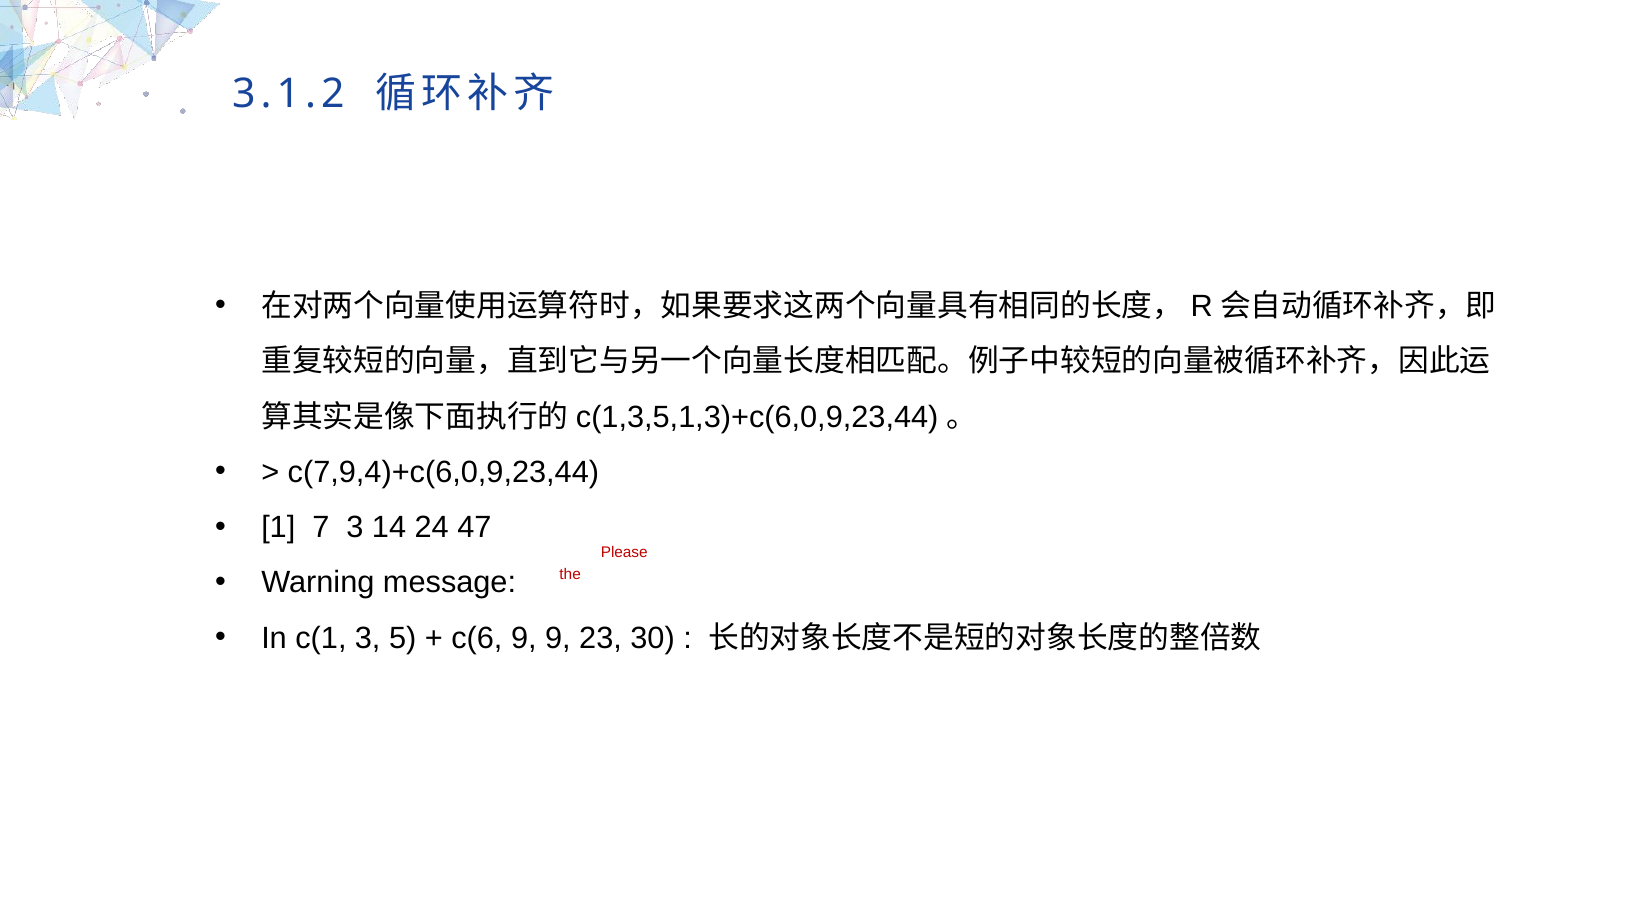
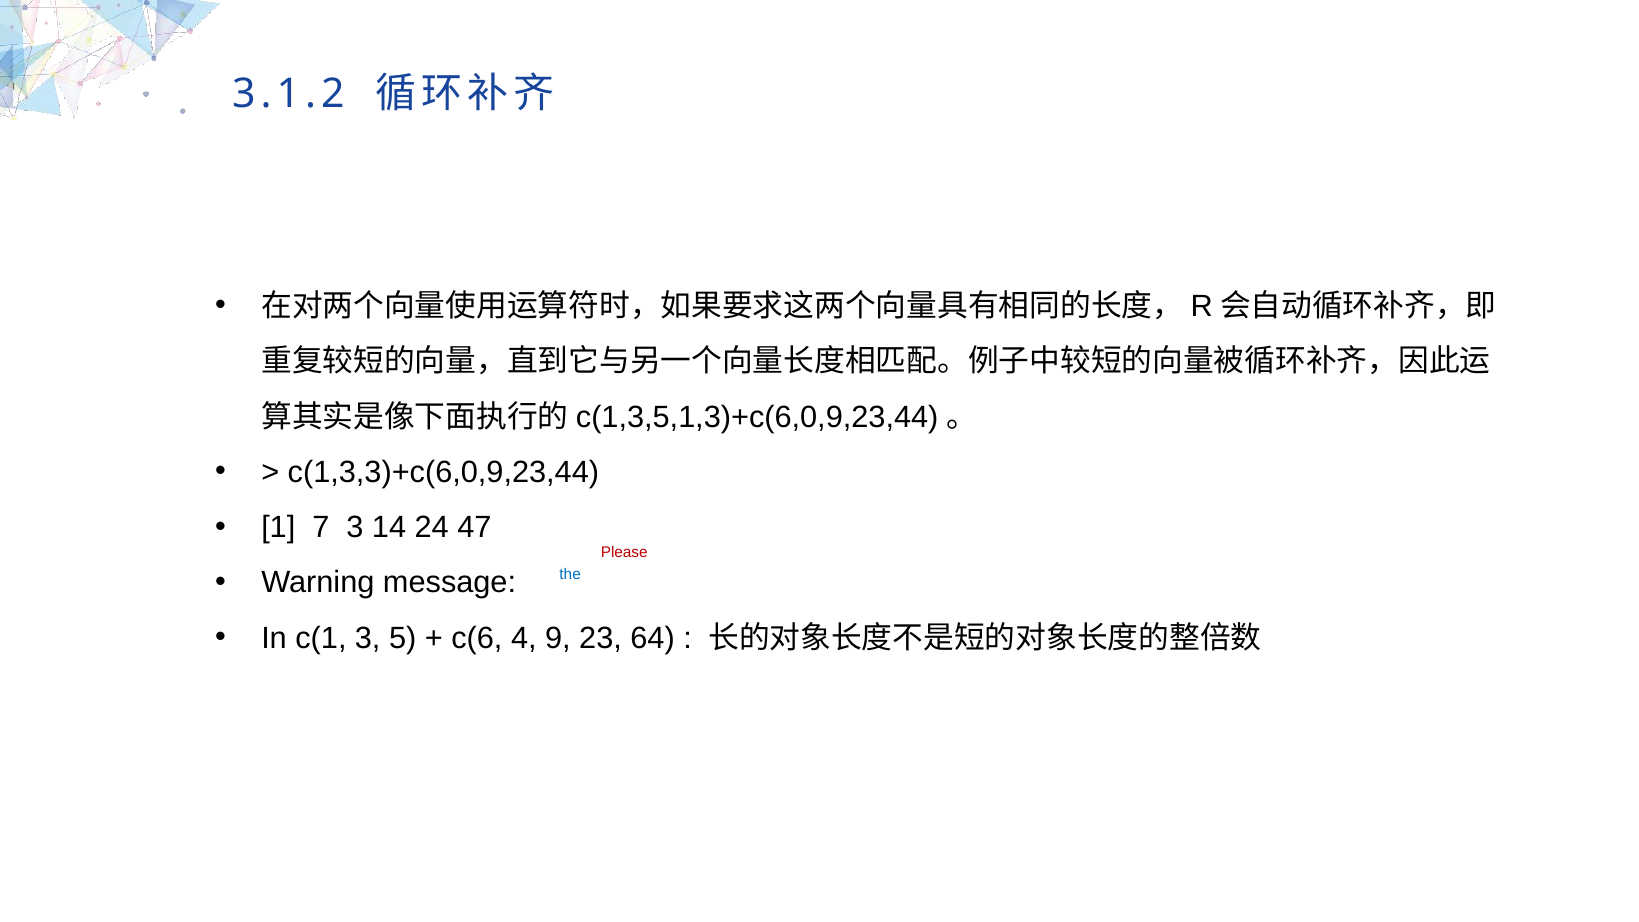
c(7,9,4)+c(6,0,9,23,44: c(7,9,4)+c(6,0,9,23,44 -> c(1,3,3)+c(6,0,9,23,44 (443, 472)
the colour: red -> blue (570, 575)
c(6 9: 9 -> 4 (524, 638)
30: 30 -> 64 (653, 638)
